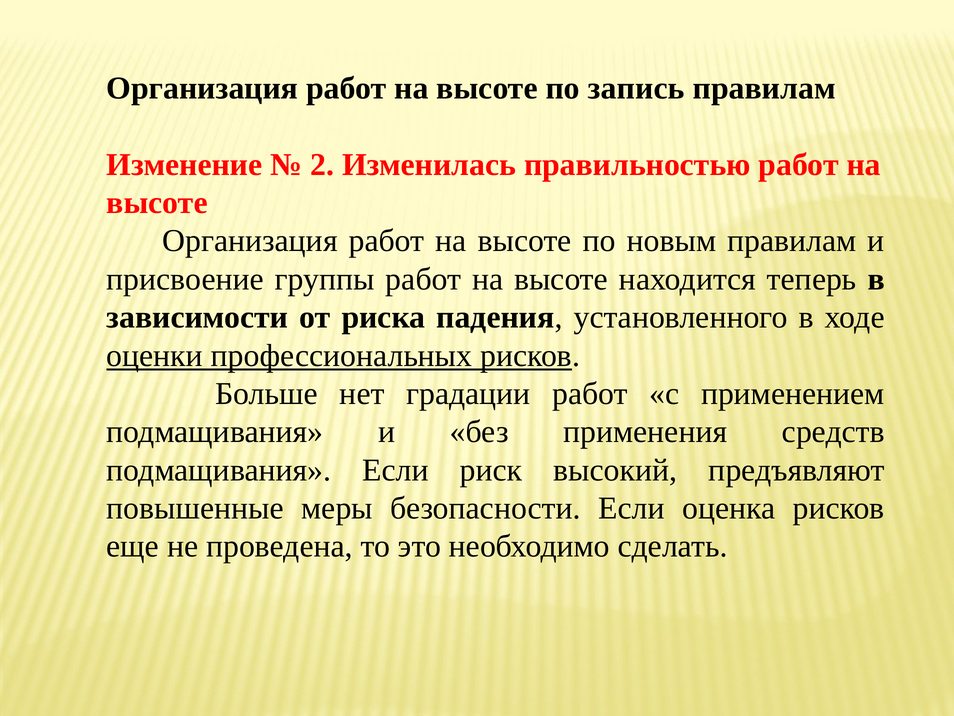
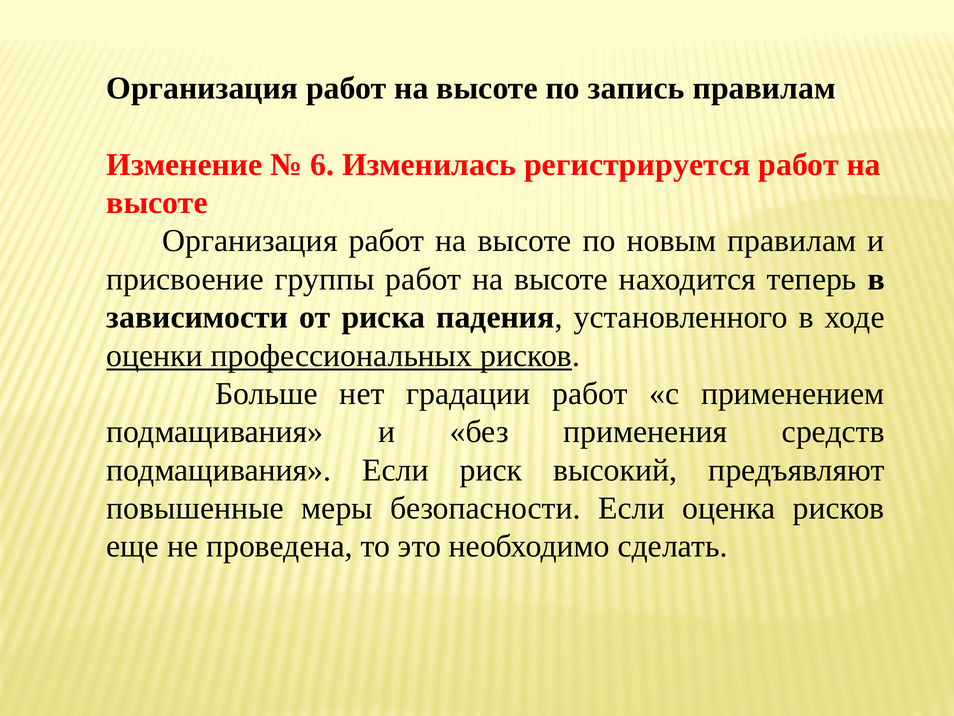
2: 2 -> 6 (322, 164)
правильностью: правильностью -> регистрируется (637, 164)
